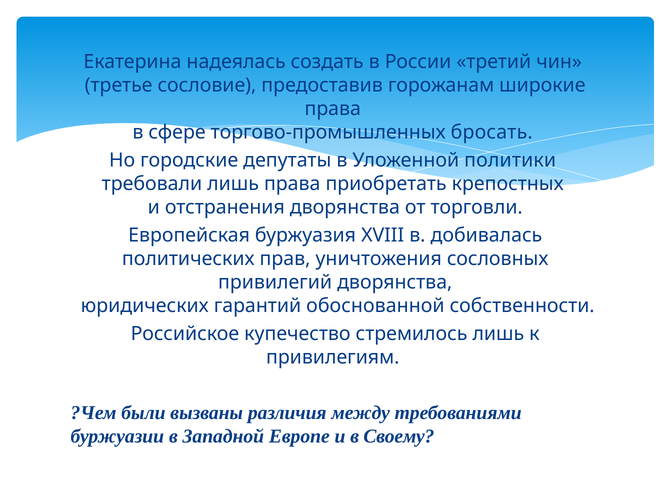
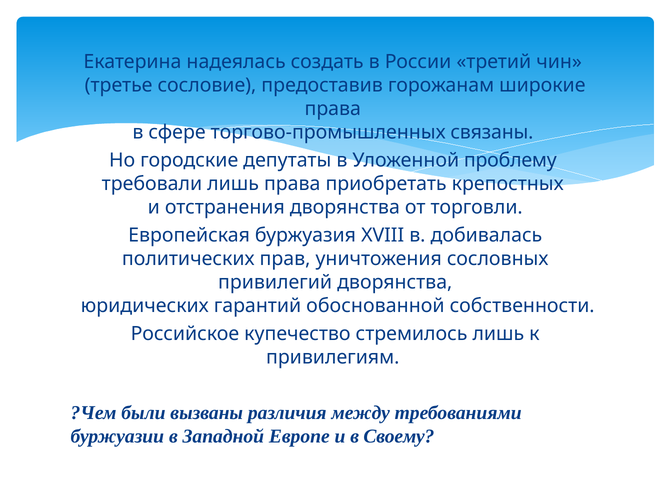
бросать: бросать -> связаны (492, 132)
политики: политики -> проблему (510, 160)
